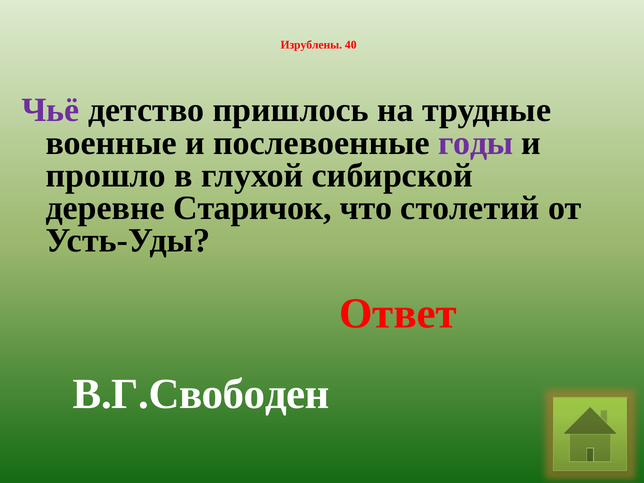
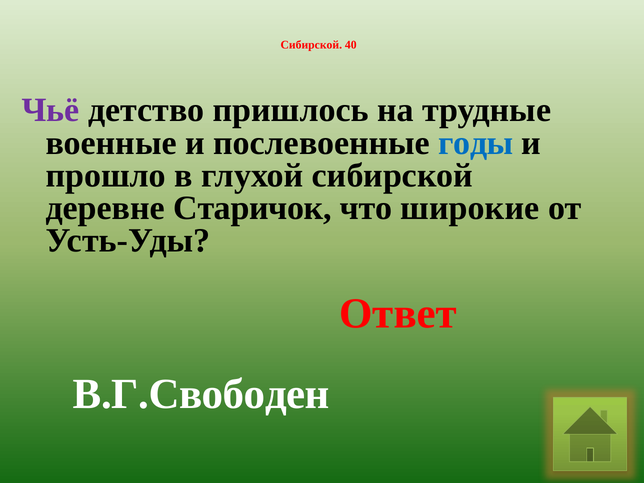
Изрублены: Изрублены -> Сибирской (311, 45)
годы colour: purple -> blue (476, 143)
столетий: столетий -> широкие (470, 208)
